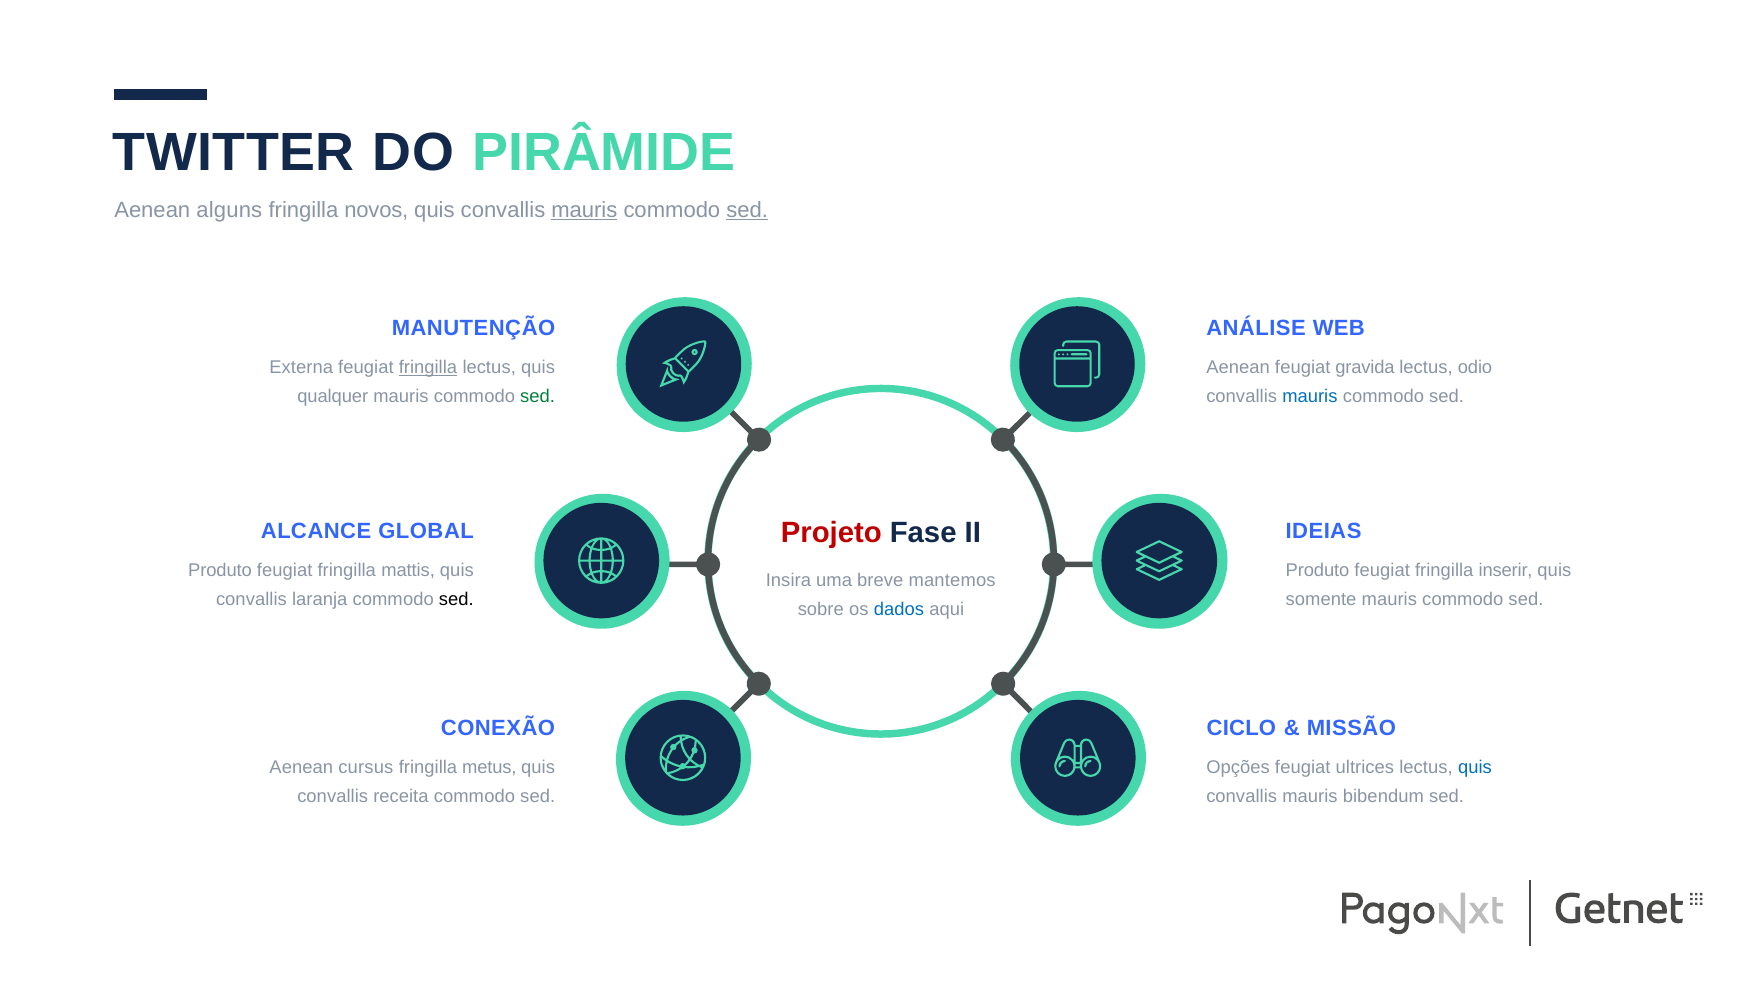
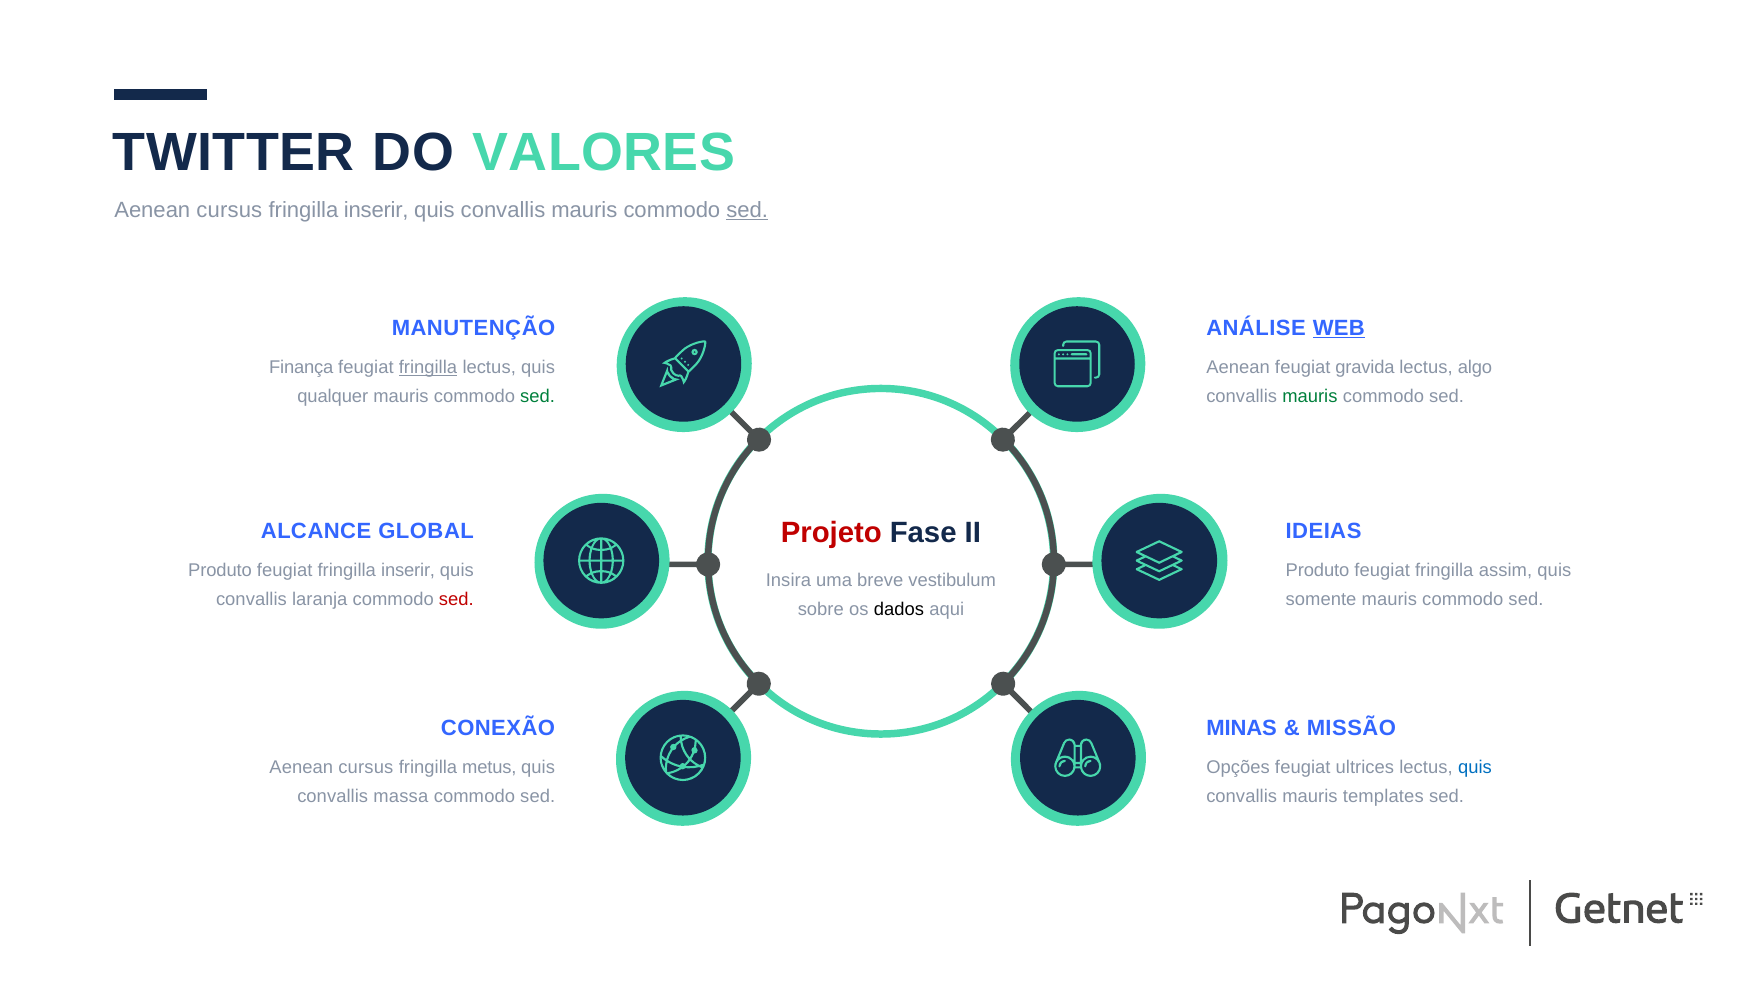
PIRÂMIDE: PIRÂMIDE -> VALORES (604, 153)
alguns: alguns -> cursus (229, 210)
novos: novos -> inserir (376, 210)
mauris underline: present -> none (584, 210)
WEB underline: none -> present (1339, 328)
Externa: Externa -> Finança (301, 367)
odio: odio -> algo (1475, 367)
mauris colour: blue -> green (1310, 396)
feugiat fringilla mattis: mattis -> inserir (408, 571)
inserir: inserir -> assim (1505, 571)
mantemos: mantemos -> vestibulum (952, 581)
sed colour: black -> red (456, 600)
dados colour: blue -> black (899, 610)
CICLO: CICLO -> MINAS (1242, 728)
receita: receita -> massa (401, 796)
bibendum: bibendum -> templates (1383, 796)
